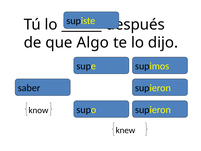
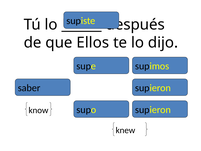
Algo: Algo -> Ellos (93, 43)
